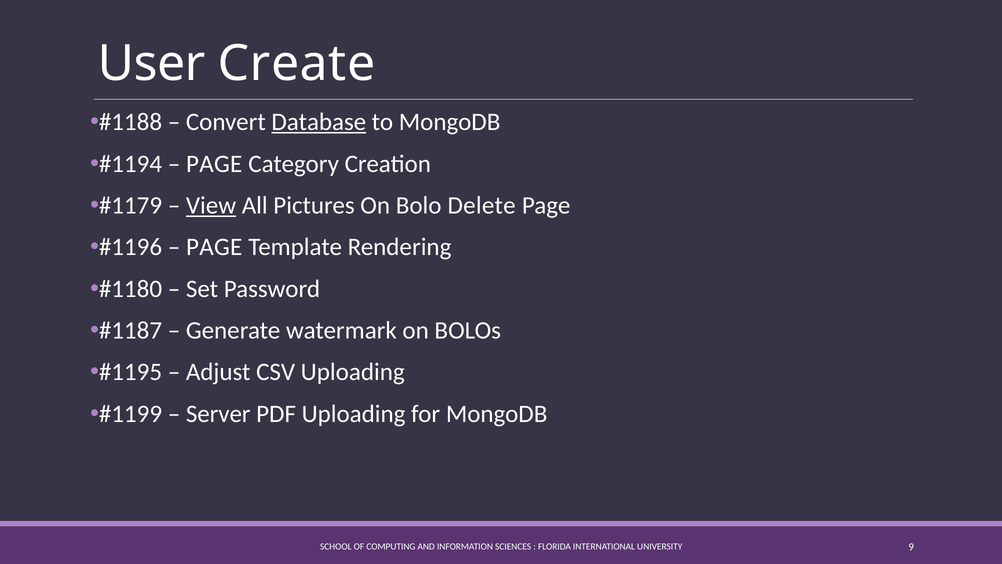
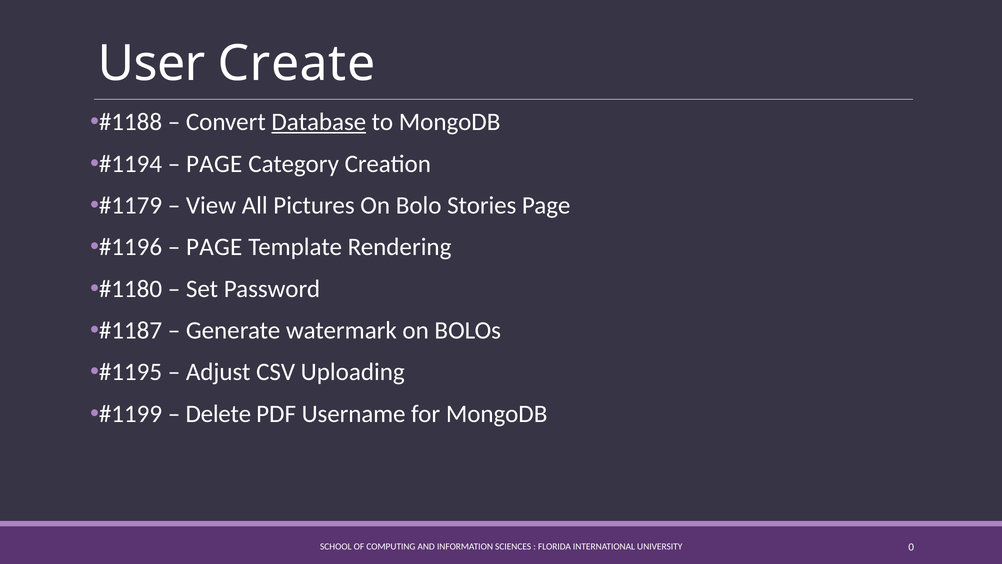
View underline: present -> none (211, 205)
Delete: Delete -> Stories (482, 205)
Server: Server -> Delete (218, 414)
PDF Uploading: Uploading -> Username (354, 414)
9: 9 -> 0 (911, 547)
